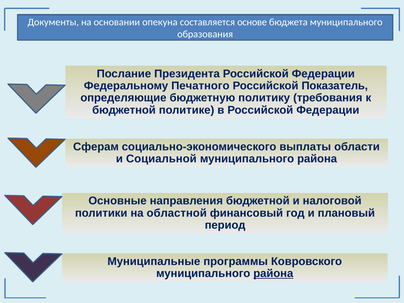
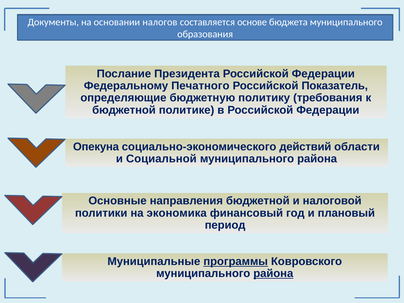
опекуна: опекуна -> налогов (160, 22)
Сферам: Сферам -> Опекуна (96, 147)
выплаты: выплаты -> действий (305, 147)
областной: областной -> экономика (177, 213)
программы underline: none -> present (236, 261)
